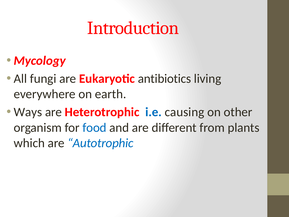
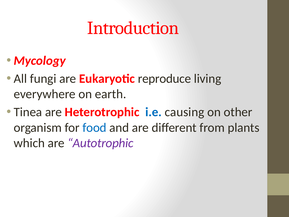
antibiotics: antibiotics -> reproduce (164, 79)
Ways: Ways -> Tinea (28, 112)
Autotrophic colour: blue -> purple (100, 143)
